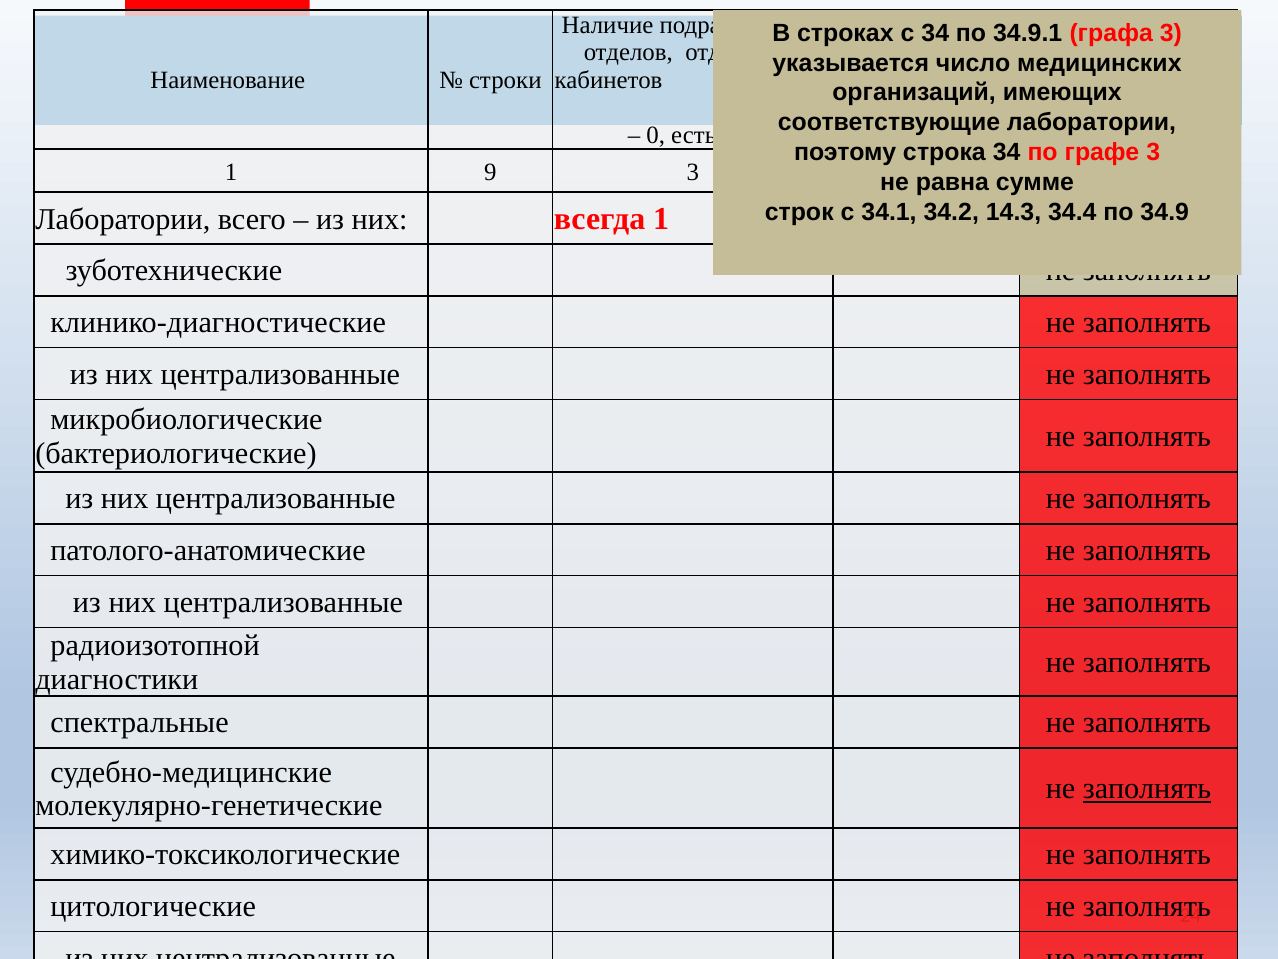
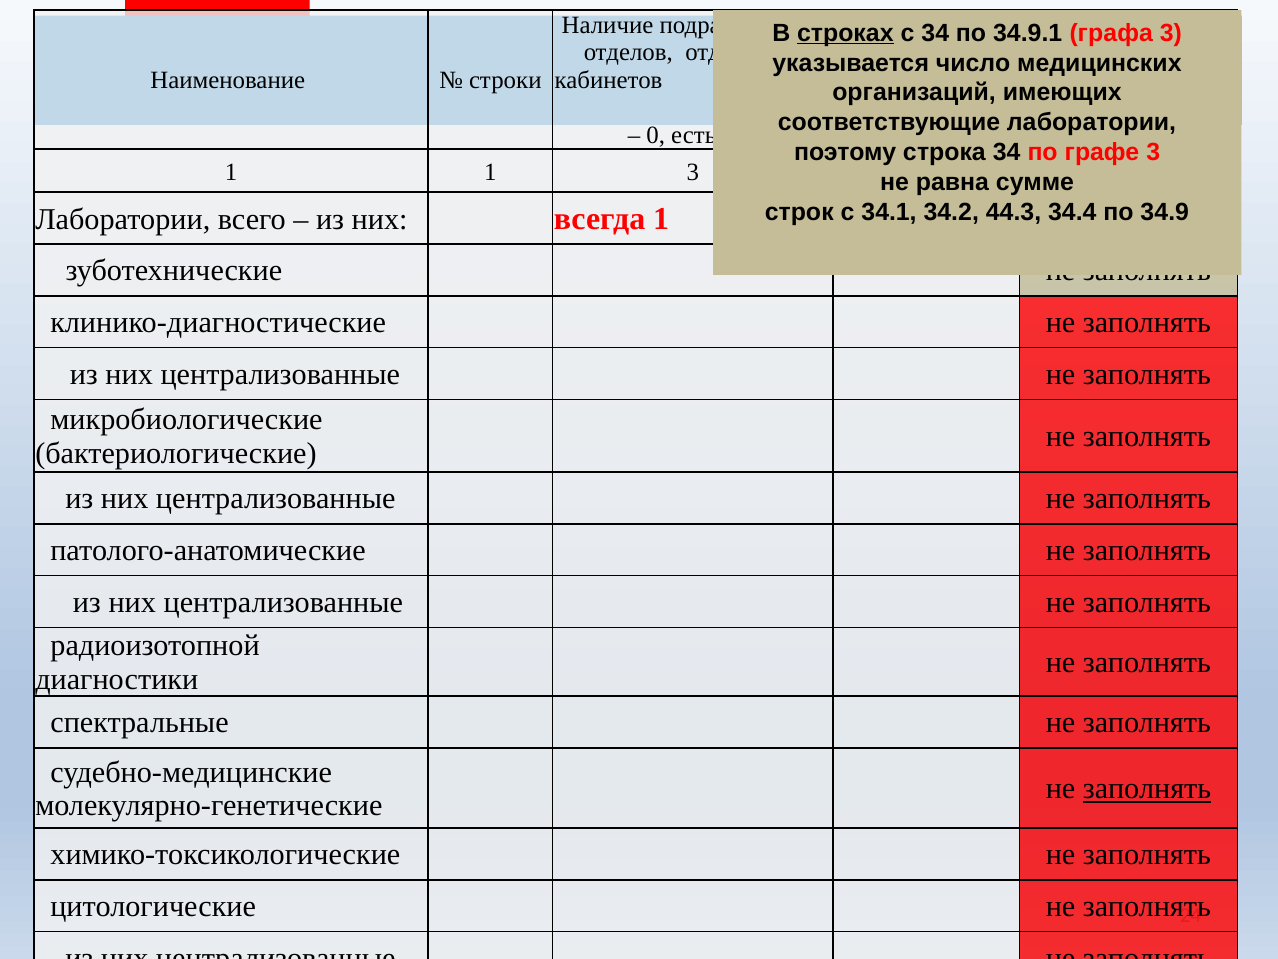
строках underline: none -> present (845, 33)
1 9: 9 -> 1 (490, 172)
14.3: 14.3 -> 44.3 (1013, 212)
